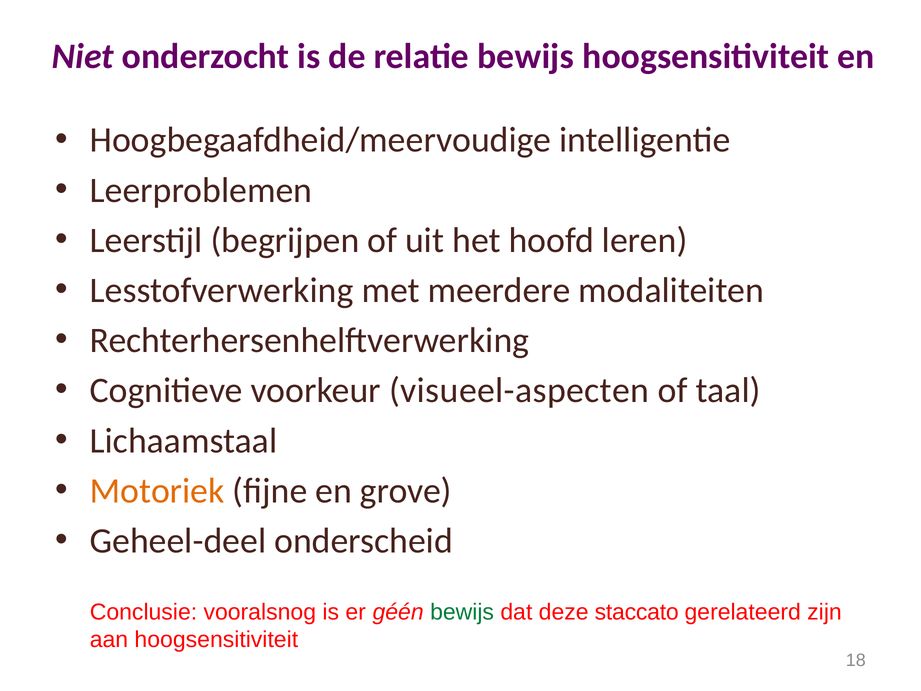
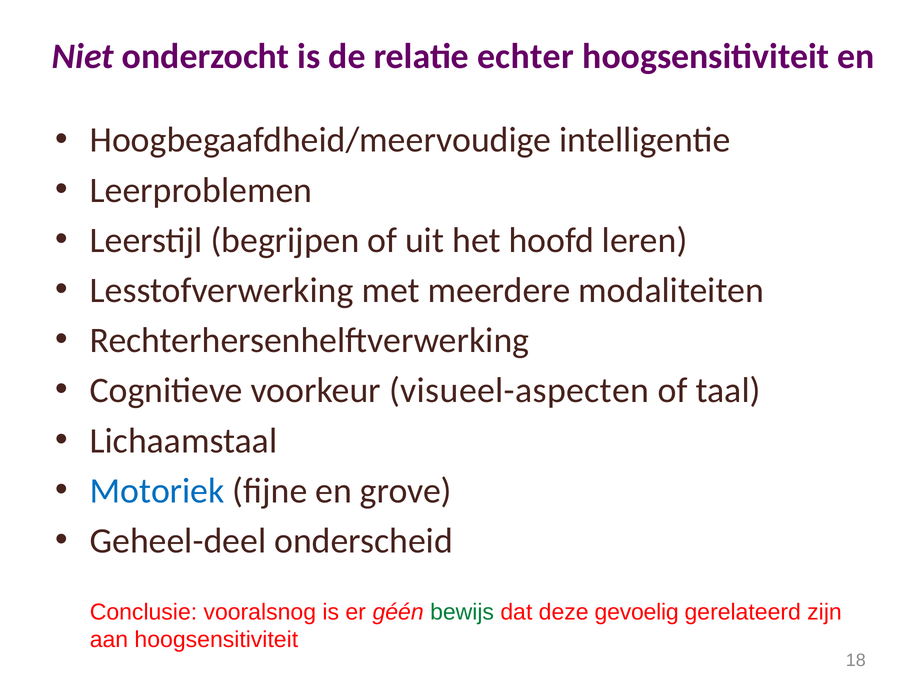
relatie bewijs: bewijs -> echter (525, 57)
Motoriek colour: orange -> blue (157, 491)
staccato: staccato -> gevoelig (637, 612)
